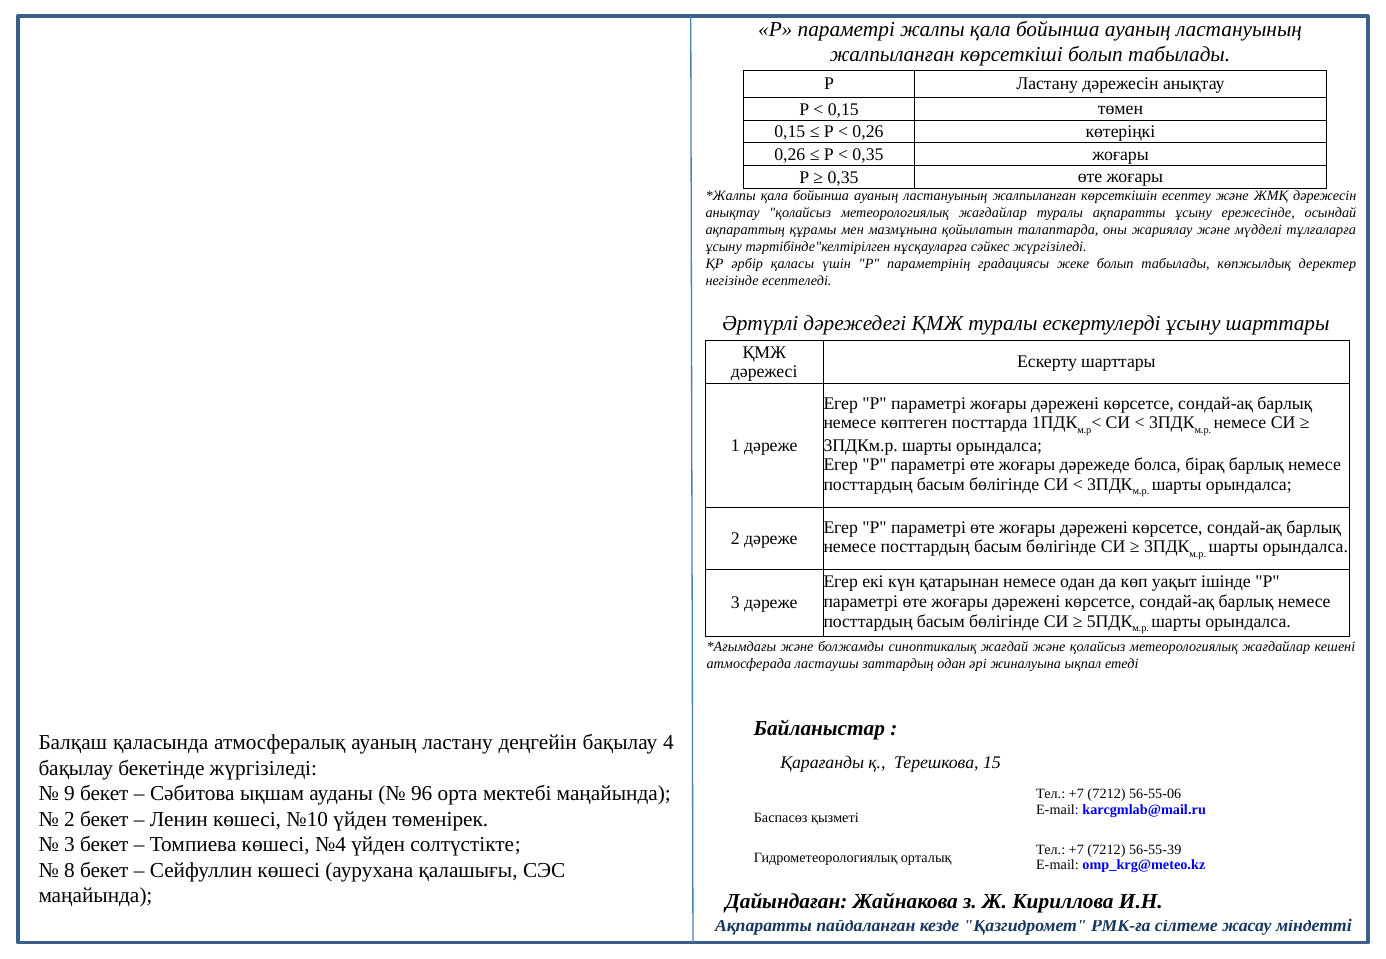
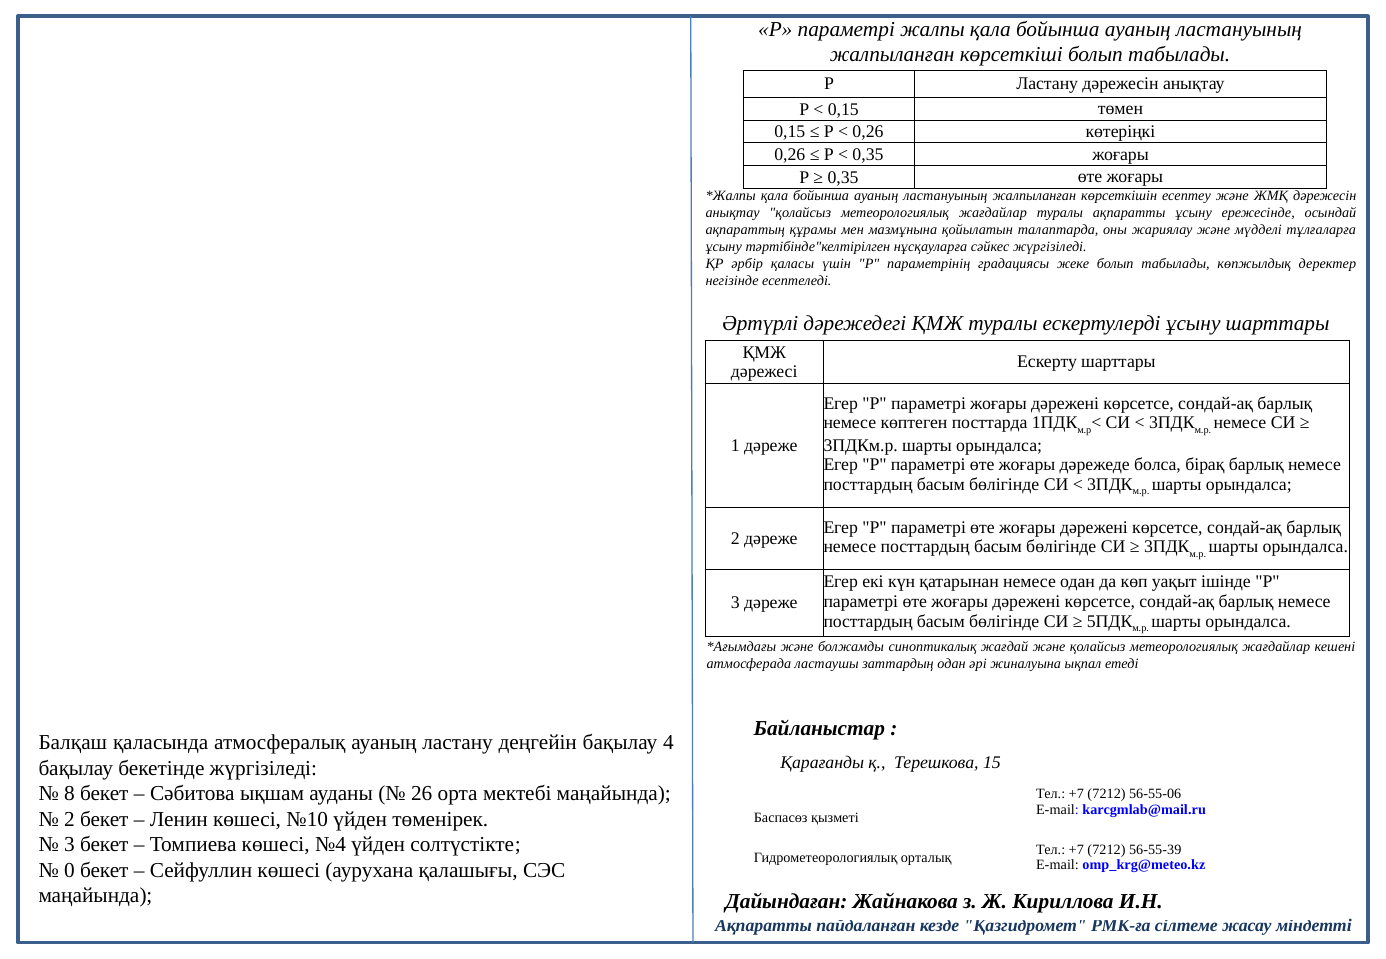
9: 9 -> 8 (69, 794)
96: 96 -> 26 (422, 794)
8: 8 -> 0 (69, 871)
